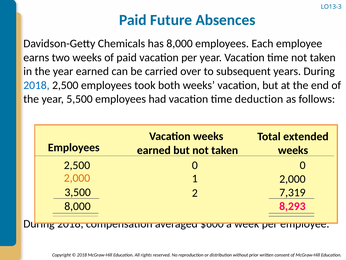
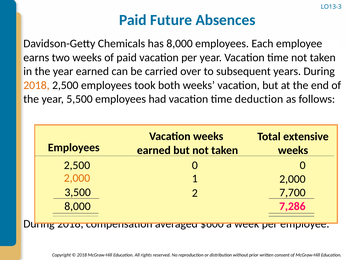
2018 colour: blue -> orange (36, 85)
extended: extended -> extensive (306, 136)
7,319: 7,319 -> 7,700 (292, 192)
8,293: 8,293 -> 7,286 (292, 206)
